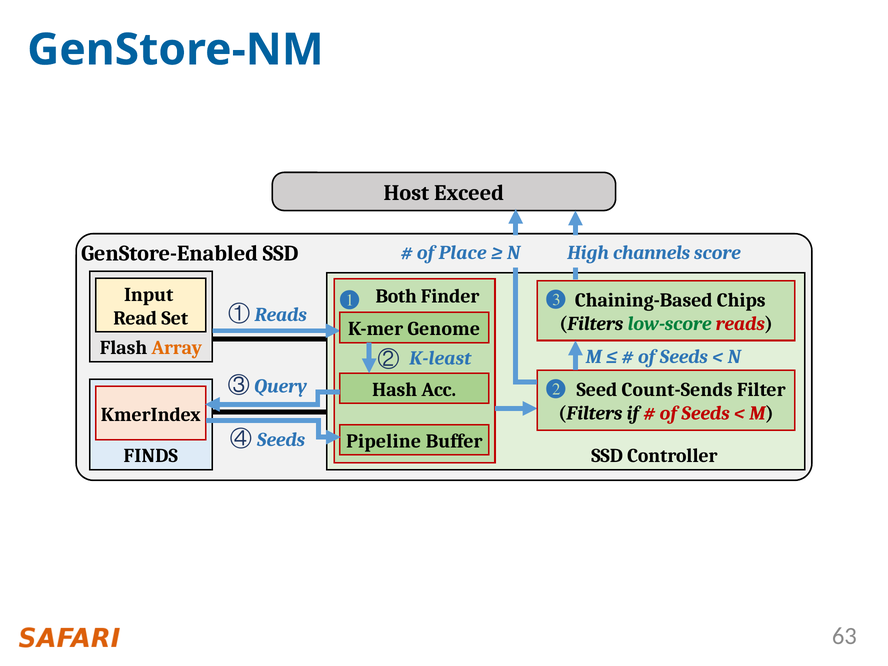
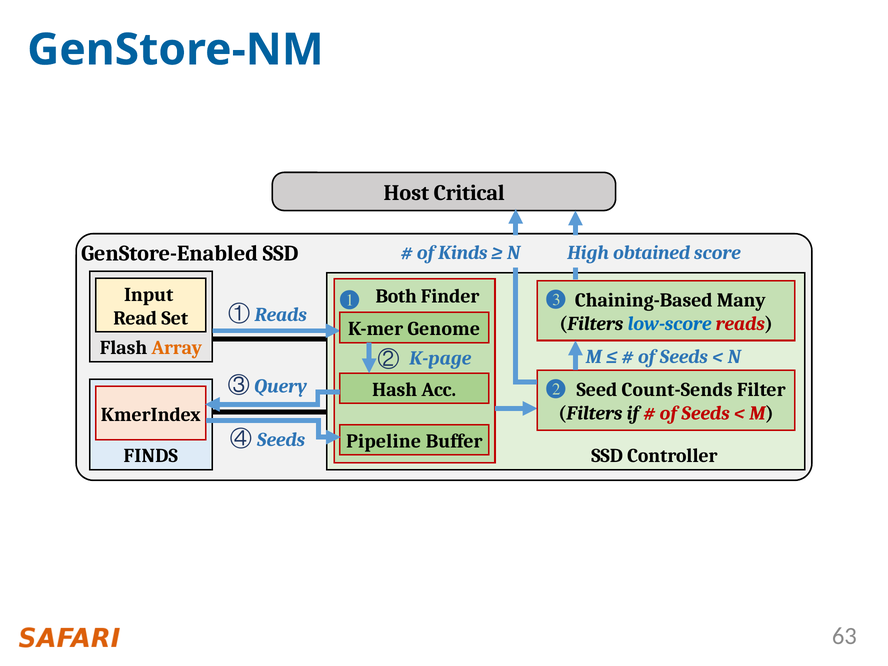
Exceed: Exceed -> Critical (469, 193)
Place: Place -> Kinds (463, 253)
channels: channels -> obtained (652, 253)
Chips: Chips -> Many (741, 300)
low-score colour: green -> blue (670, 324)
K-least: K-least -> K-page (440, 358)
